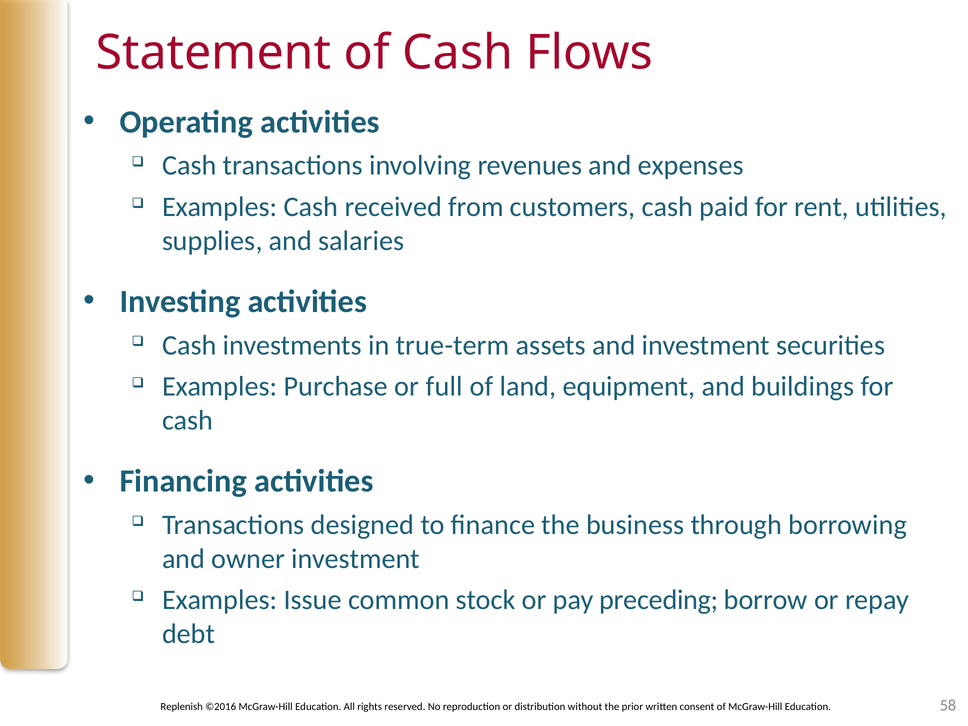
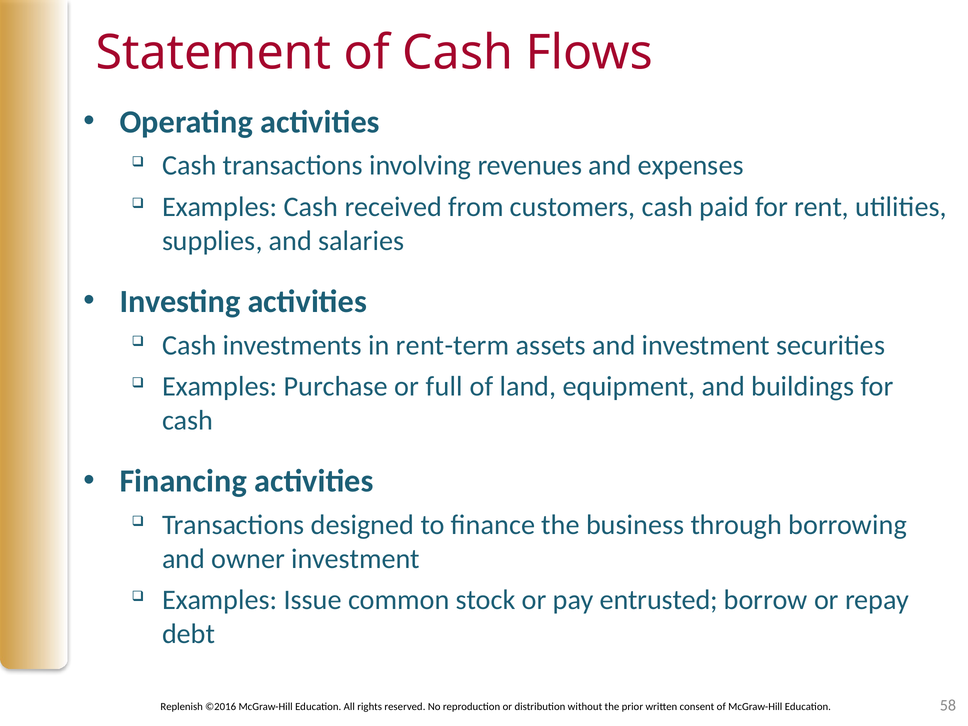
true-term: true-term -> rent-term (453, 345)
preceding: preceding -> entrusted (659, 600)
